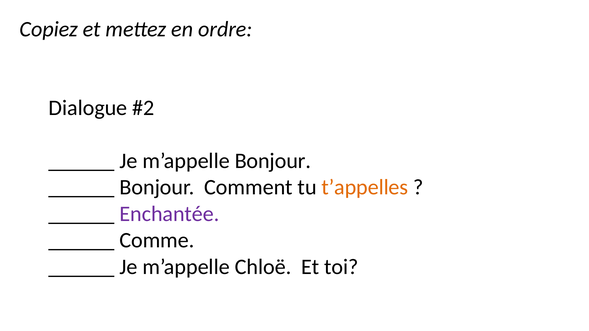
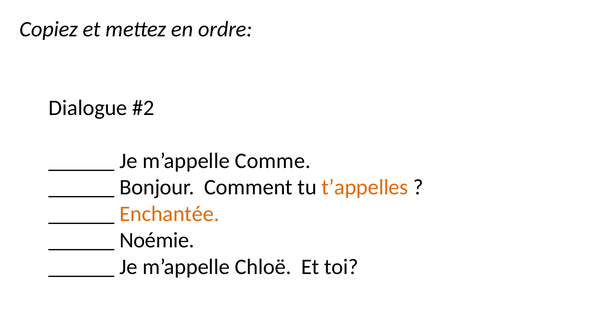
m’appelle Bonjour: Bonjour -> Comme (273, 161)
Enchantée colour: purple -> orange (169, 214)
Comme: Comme -> Noémie (157, 240)
